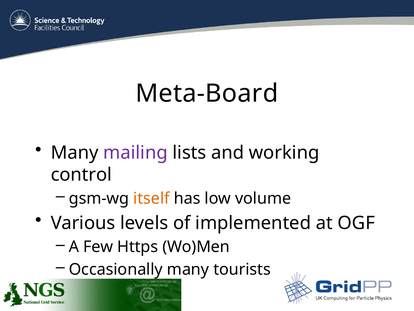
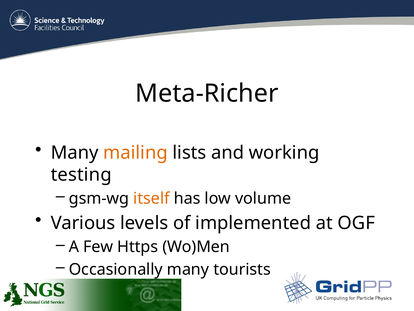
Meta-Board: Meta-Board -> Meta-Richer (207, 93)
mailing colour: purple -> orange (136, 152)
control: control -> testing (81, 174)
